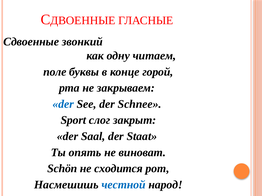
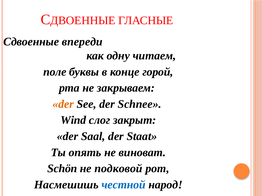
звонкий: звонкий -> впереди (82, 42)
der colour: blue -> orange (63, 104)
Sport: Sport -> Wind (73, 120)
сходится: сходится -> подковой (118, 169)
